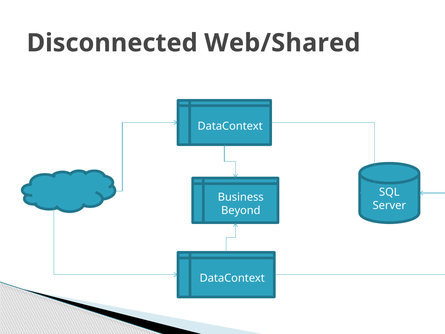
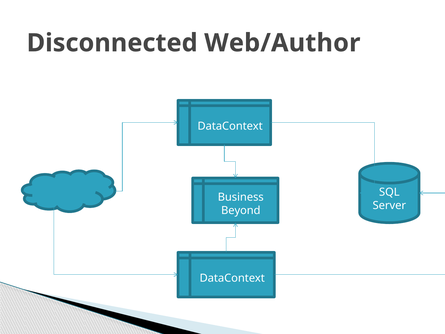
Web/Shared: Web/Shared -> Web/Author (282, 43)
